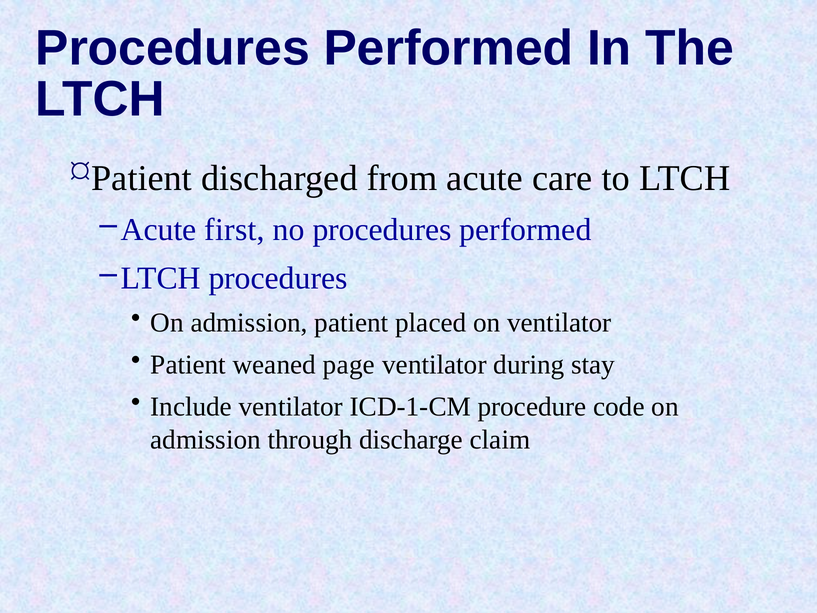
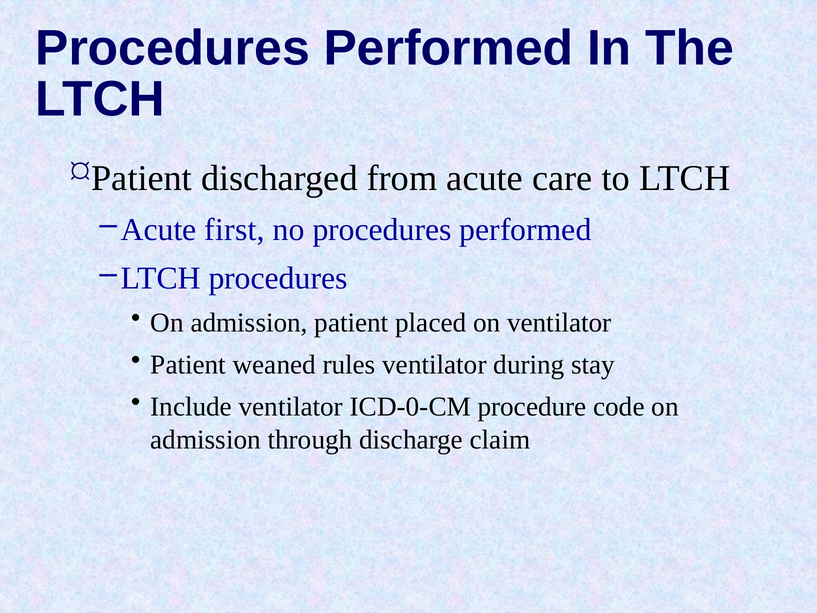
page: page -> rules (349, 365)
ICD-1-CM: ICD-1-CM -> ICD-0-CM (410, 407)
